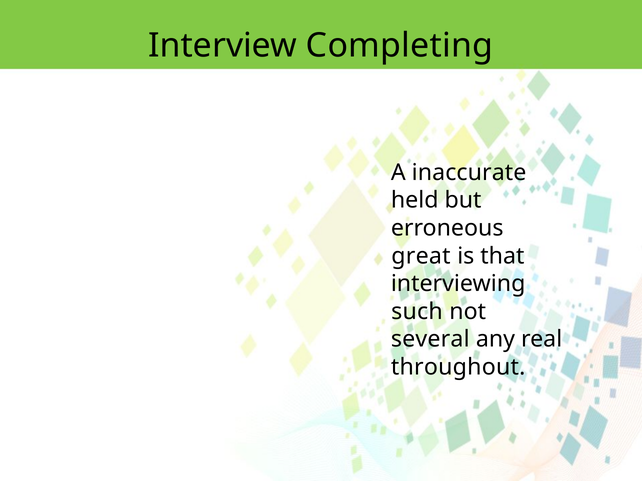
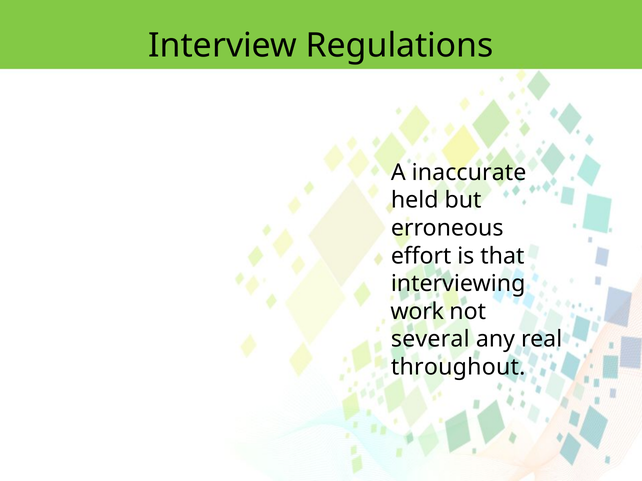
Completing: Completing -> Regulations (400, 46)
great: great -> effort (421, 256)
such: such -> work (417, 312)
